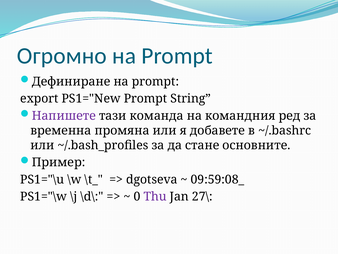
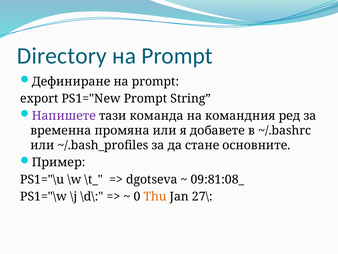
Огромно: Огромно -> Directory (62, 56)
09:59:08_: 09:59:08_ -> 09:81:08_ (217, 179)
Thu colour: purple -> orange (155, 196)
